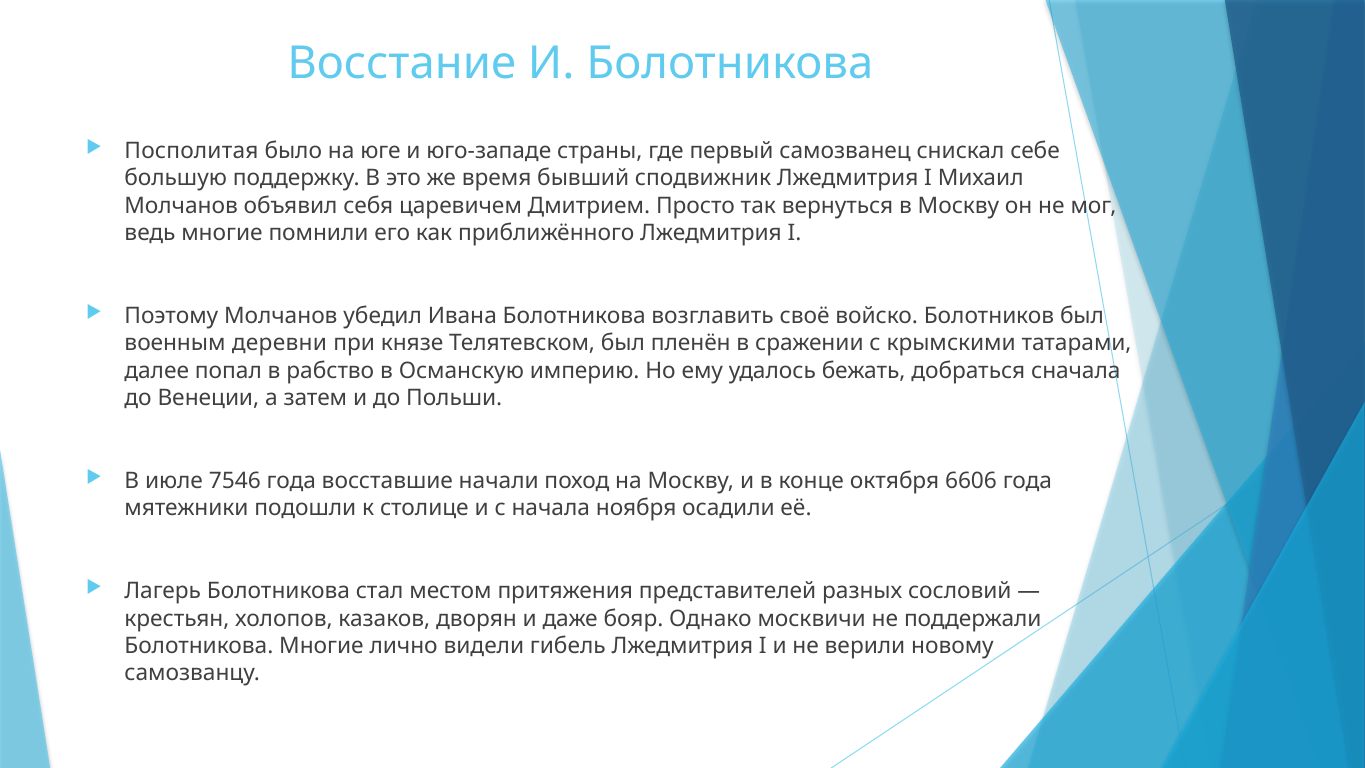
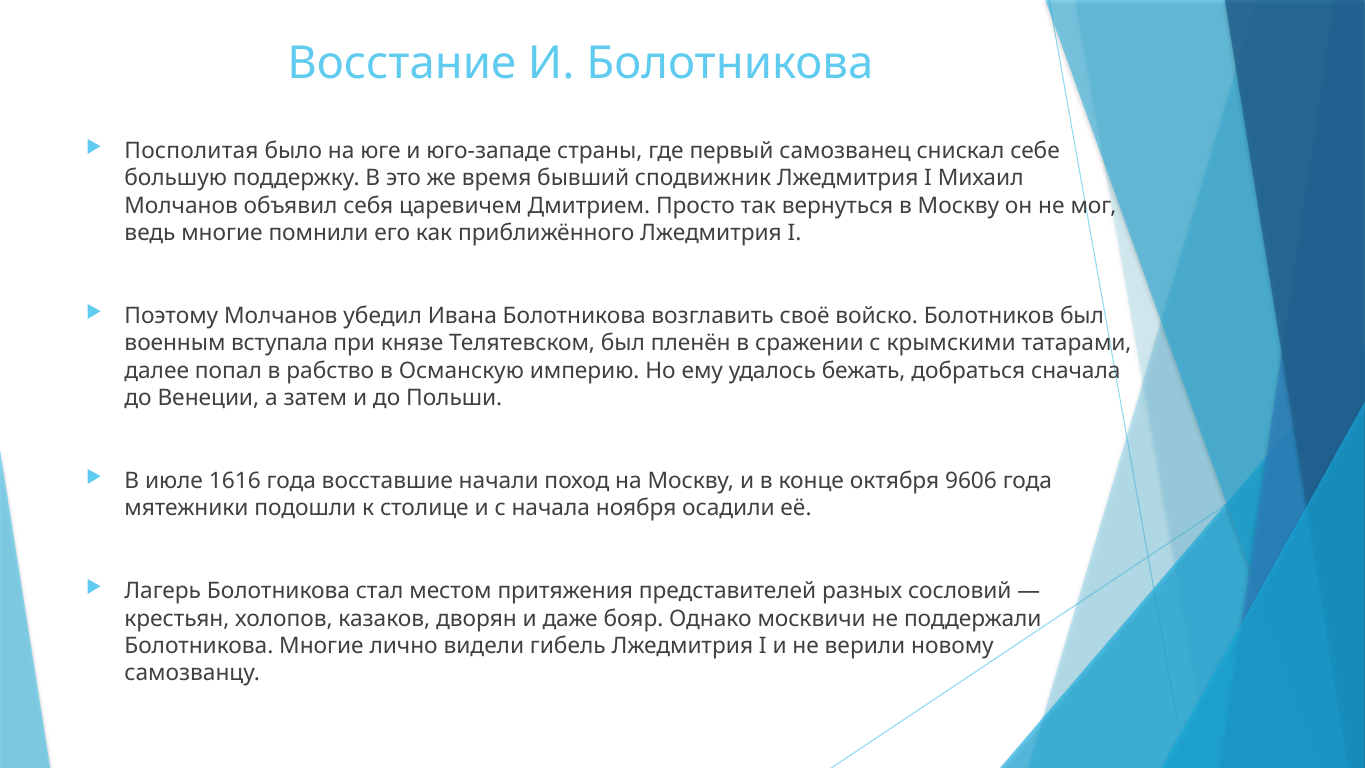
деревни: деревни -> вступала (280, 343)
7546: 7546 -> 1616 (235, 481)
6606: 6606 -> 9606 (971, 481)
